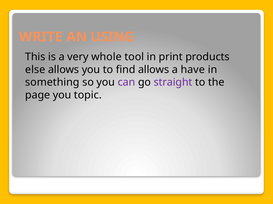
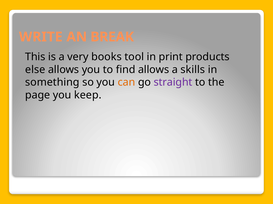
USING: USING -> BREAK (112, 37)
whole: whole -> books (107, 57)
have: have -> skills (193, 70)
can colour: purple -> orange (127, 83)
topic: topic -> keep (88, 95)
